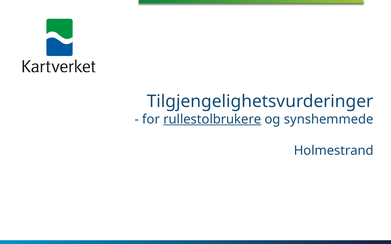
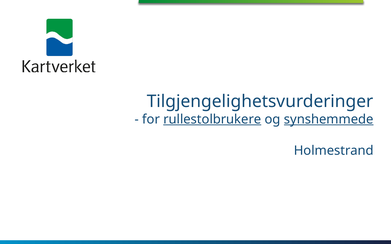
synshemmede underline: none -> present (329, 119)
